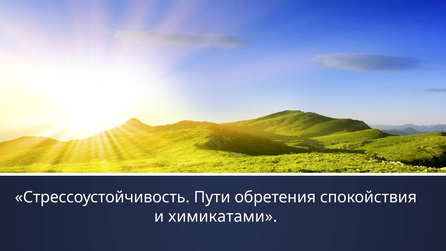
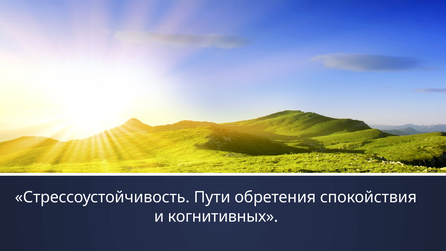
химикатами: химикатами -> когнитивных (223, 217)
